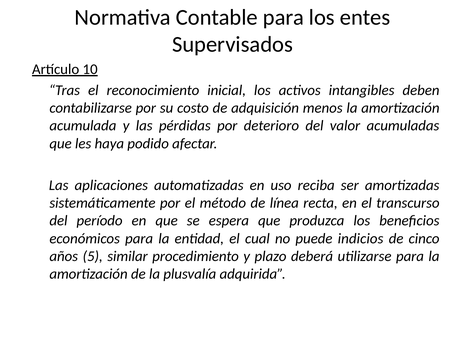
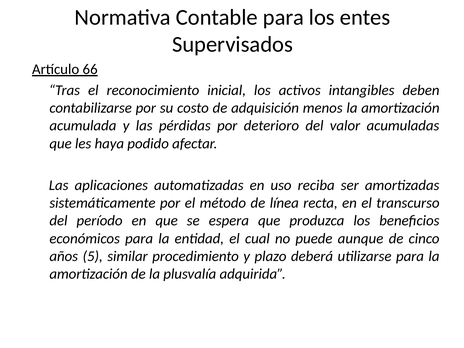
10: 10 -> 66 (90, 69)
indicios: indicios -> aunque (361, 239)
